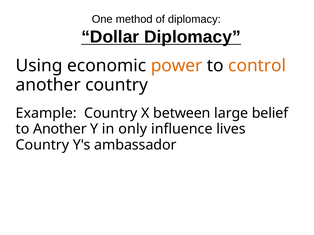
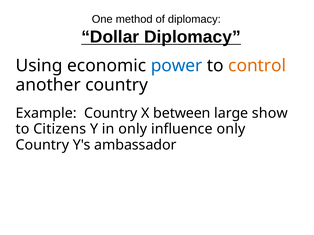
power colour: orange -> blue (177, 66)
belief: belief -> show (270, 113)
to Another: Another -> Citizens (60, 129)
influence lives: lives -> only (231, 129)
